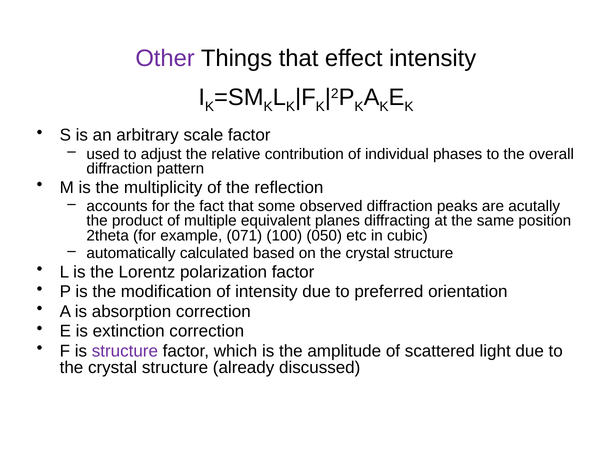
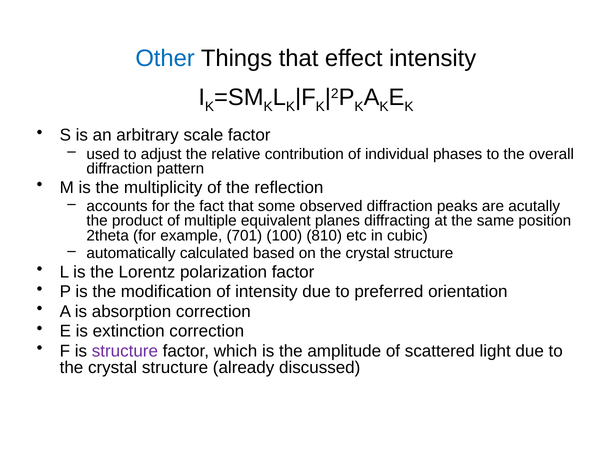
Other colour: purple -> blue (165, 58)
071: 071 -> 701 (244, 236)
050: 050 -> 810 (324, 236)
